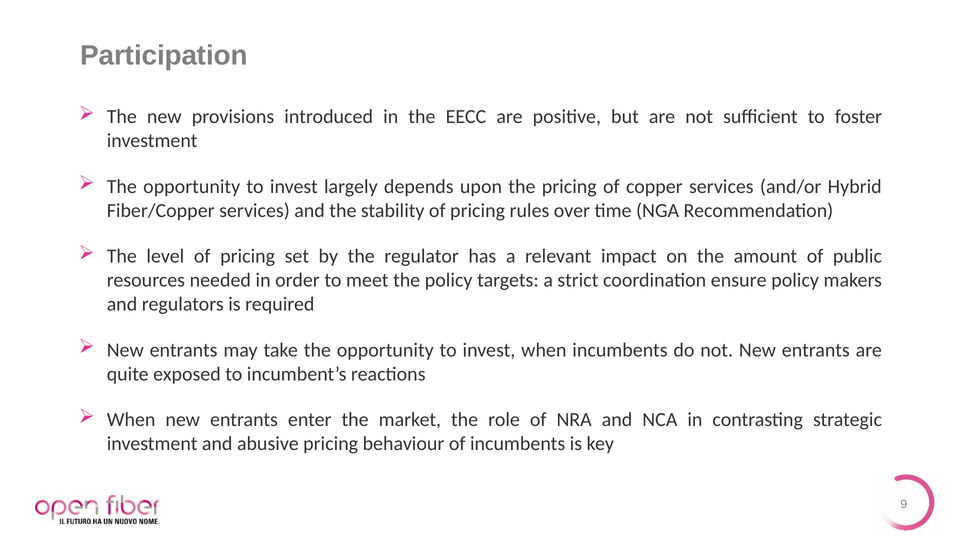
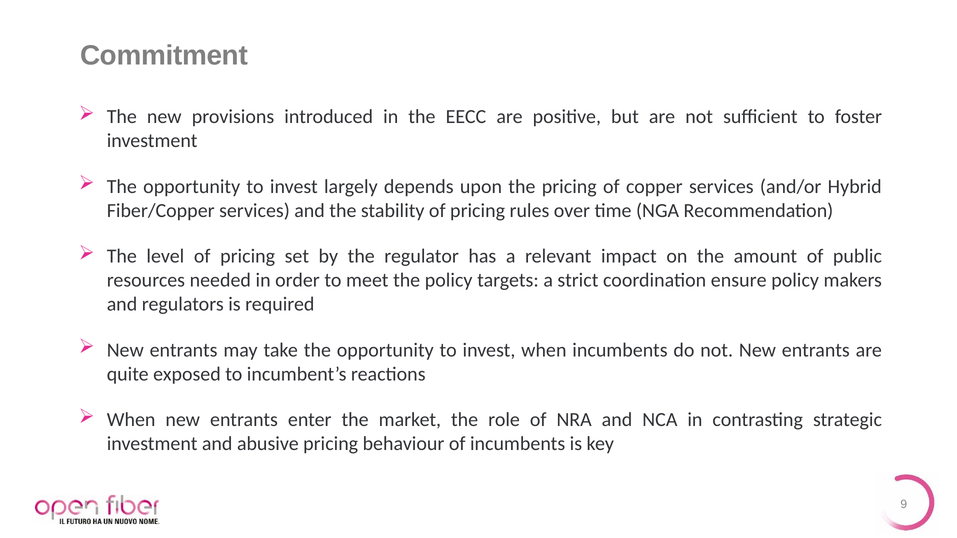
Participation: Participation -> Commitment (164, 56)
